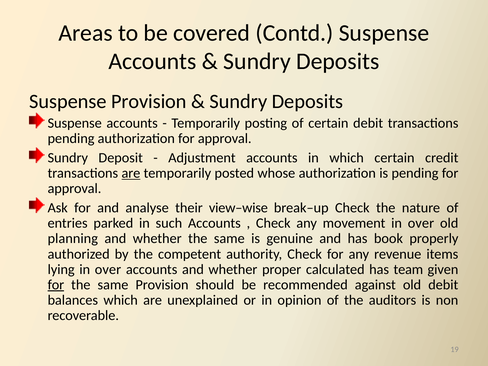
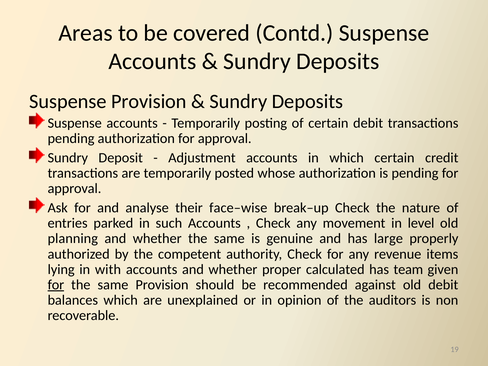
are underline: present -> none (131, 173)
view–wise: view–wise -> face–wise (238, 208)
movement in over: over -> level (421, 223)
book: book -> large (388, 239)
lying in over: over -> with (108, 269)
